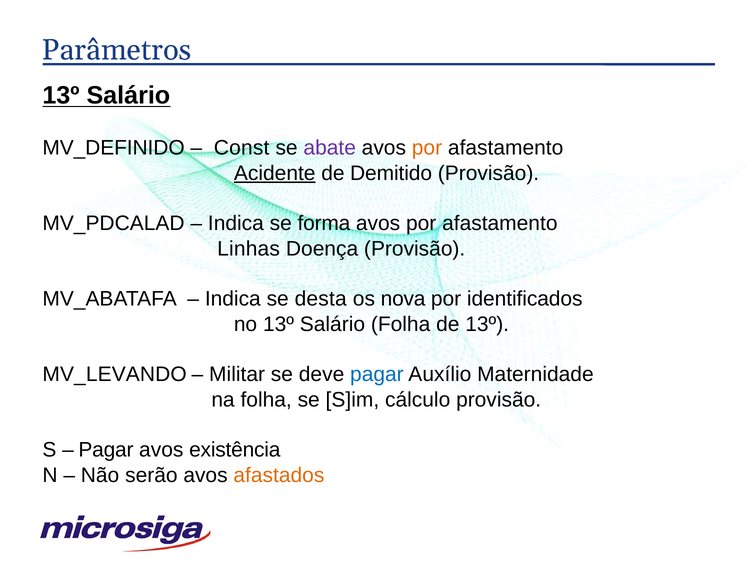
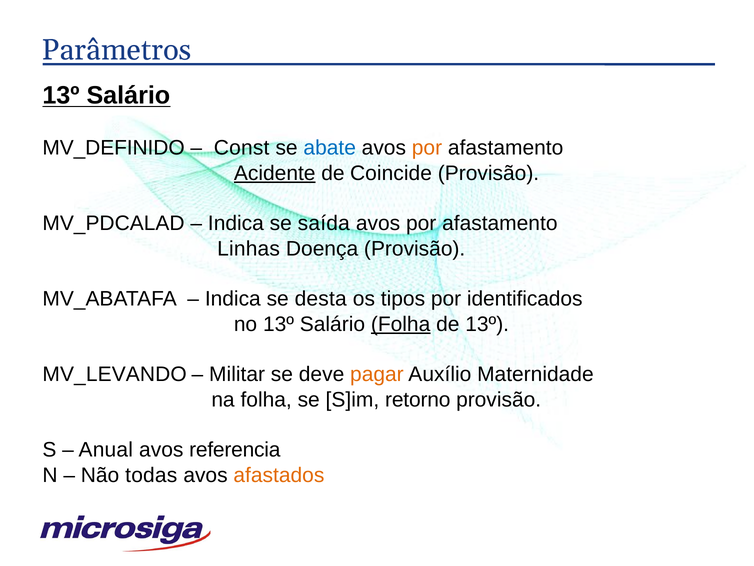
abate colour: purple -> blue (330, 148)
Demitido: Demitido -> Coincide (391, 173)
forma: forma -> saída (324, 223)
nova: nova -> tipos (403, 299)
Folha underline: none -> present (401, 324)
pagar colour: blue -> orange (377, 374)
cálculo: cálculo -> retorno (418, 399)
Pagar: Pagar -> Anual (106, 450)
existência: existência -> referencia (235, 450)
serão: serão -> todas (151, 475)
